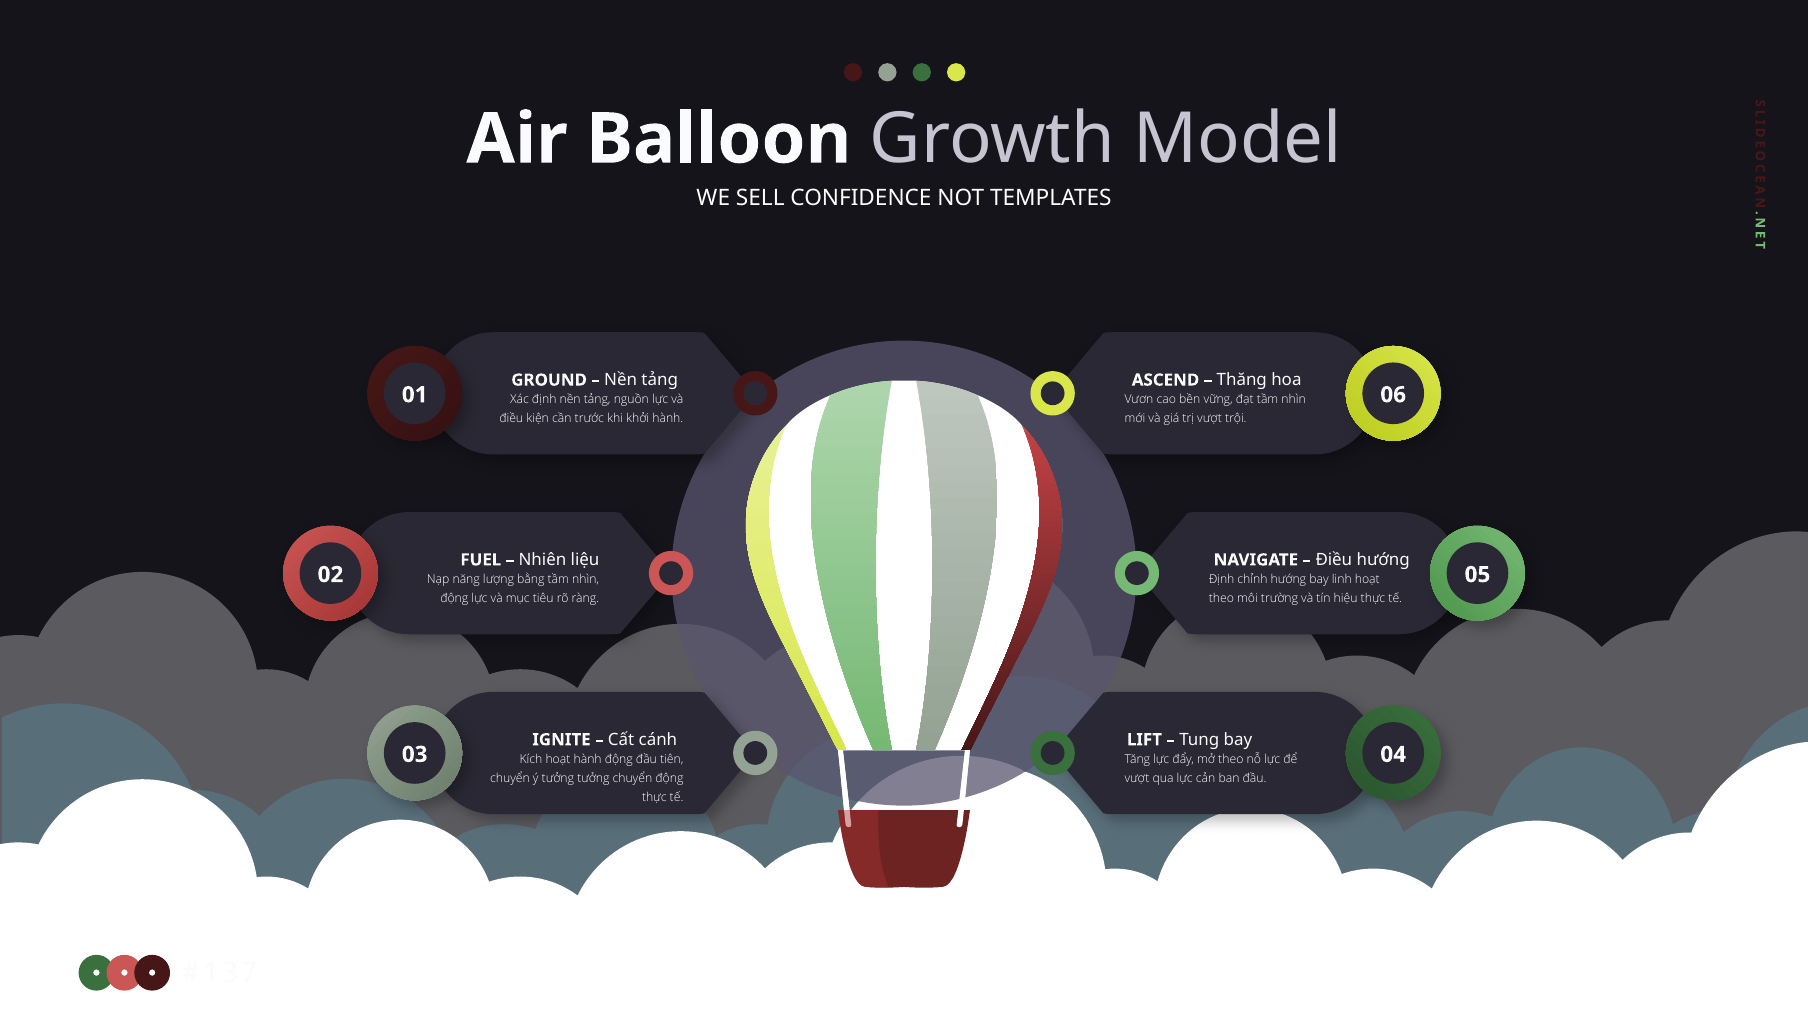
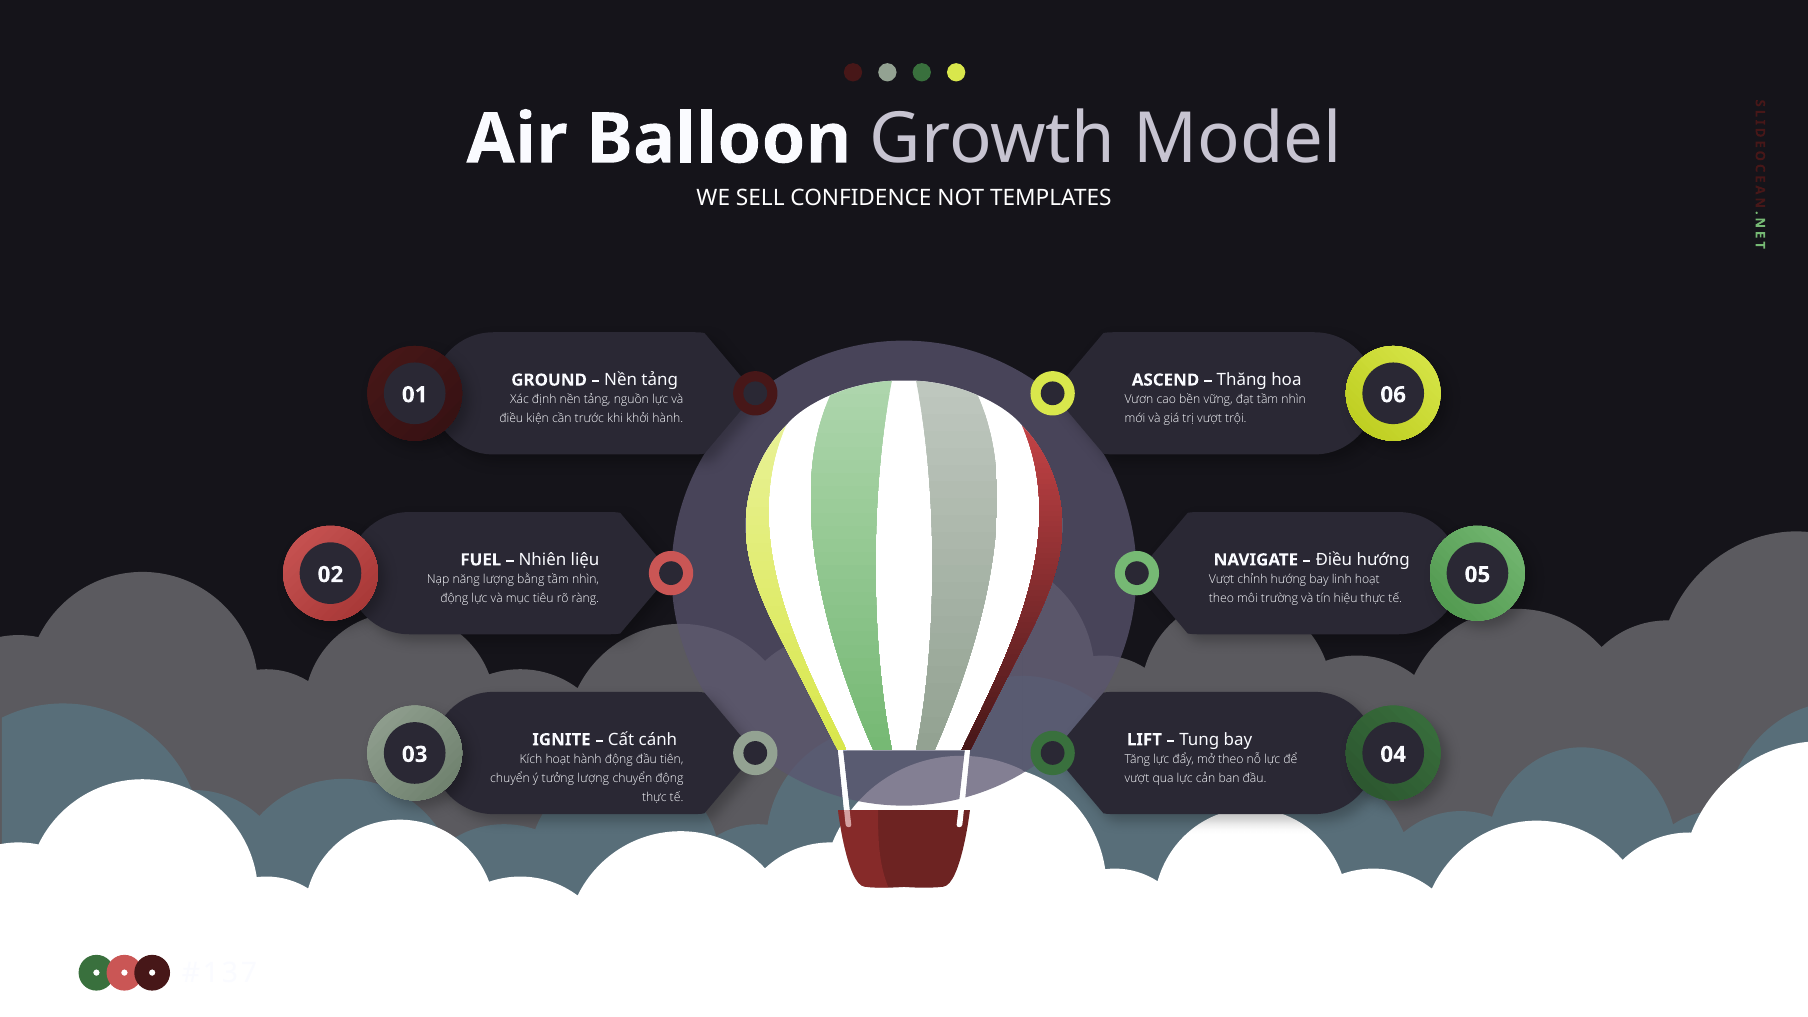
Định: Định -> Vượt (1222, 579)
tưởng tưởng: tưởng -> lượng (593, 778)
